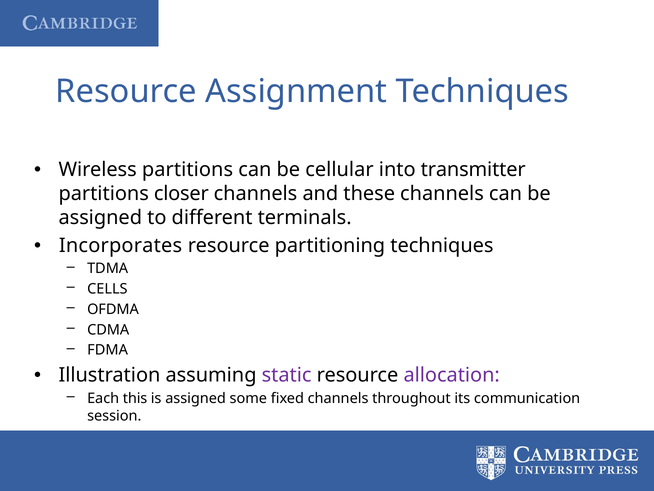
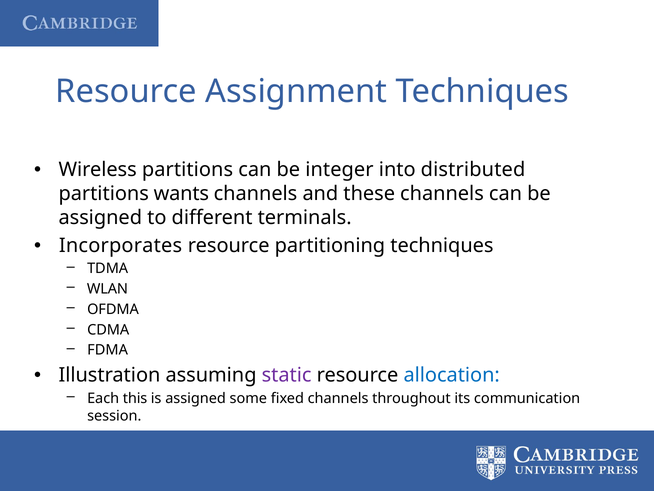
cellular: cellular -> integer (339, 169)
transmitter: transmitter -> distributed (473, 169)
closer: closer -> wants (181, 193)
CELLS: CELLS -> WLAN (107, 289)
allocation colour: purple -> blue (452, 375)
